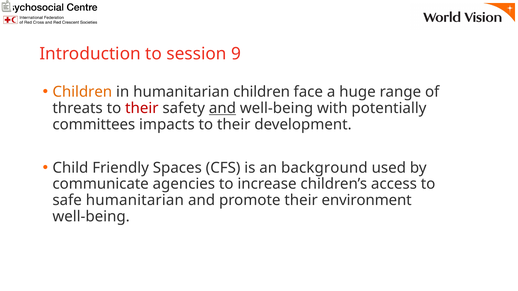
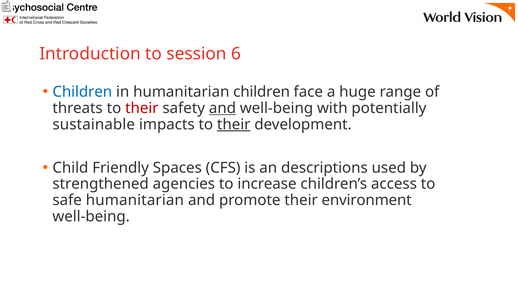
9: 9 -> 6 (236, 54)
Children colour: orange -> blue (82, 92)
committees: committees -> sustainable (94, 125)
their underline: none -> present (234, 125)
background: background -> descriptions (324, 168)
communicate: communicate -> strengthened (101, 184)
